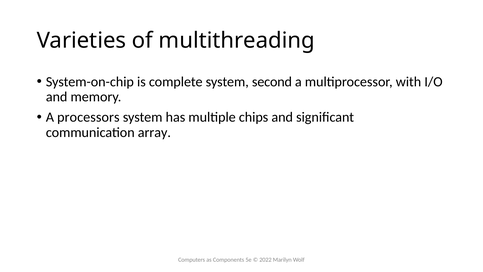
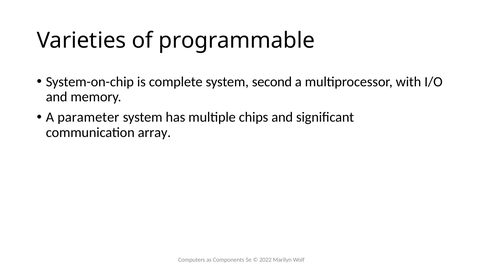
multithreading: multithreading -> programmable (237, 41)
processors: processors -> parameter (88, 117)
